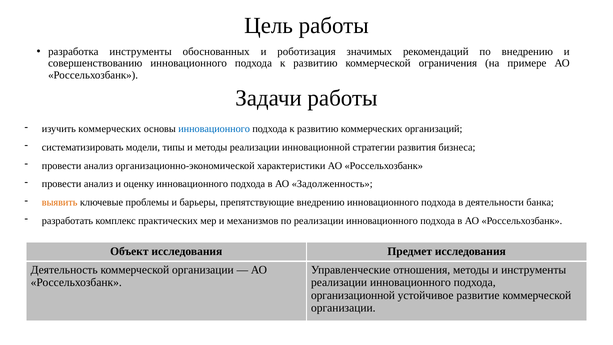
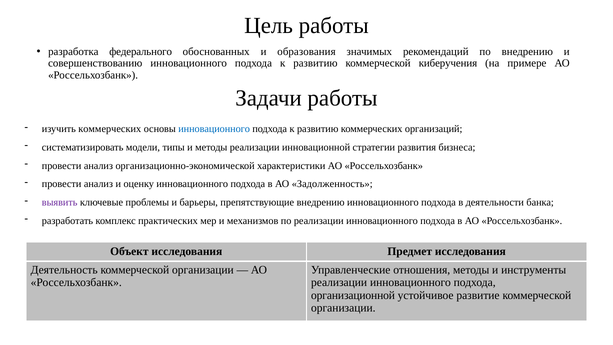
разработка инструменты: инструменты -> федерального (141, 52)
роботизация: роботизация -> образования (306, 52)
ограничения: ограничения -> киберучения (448, 63)
выявить colour: orange -> purple (60, 202)
